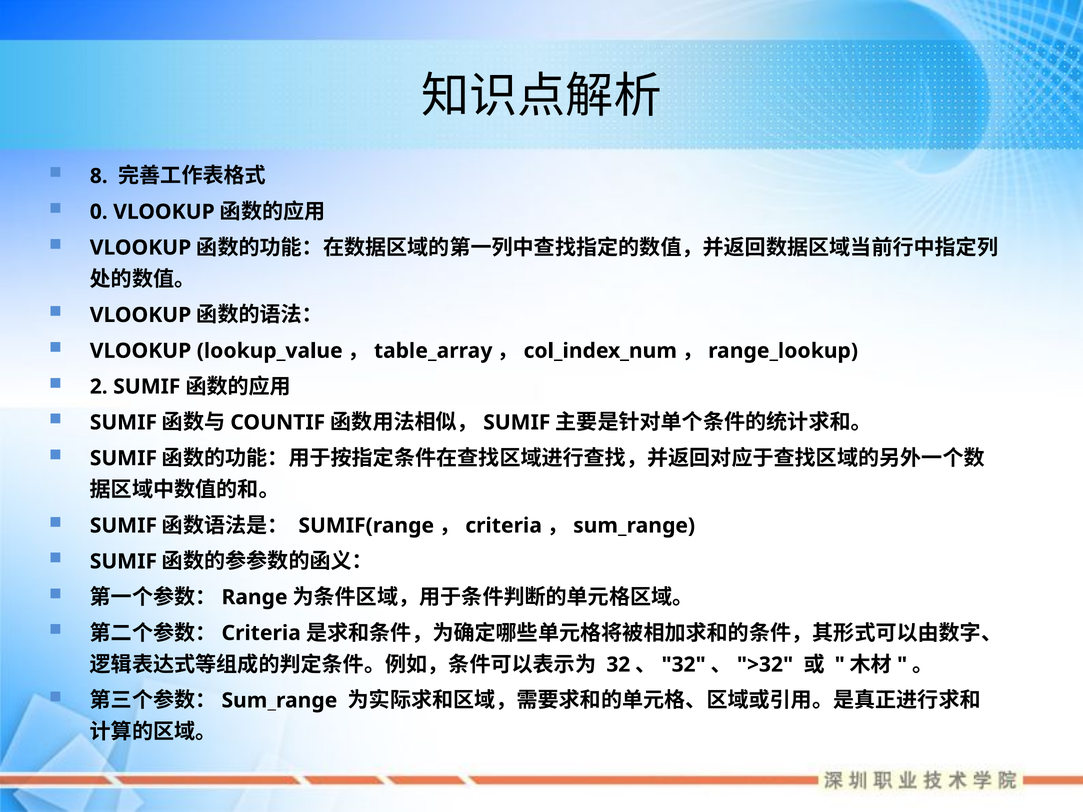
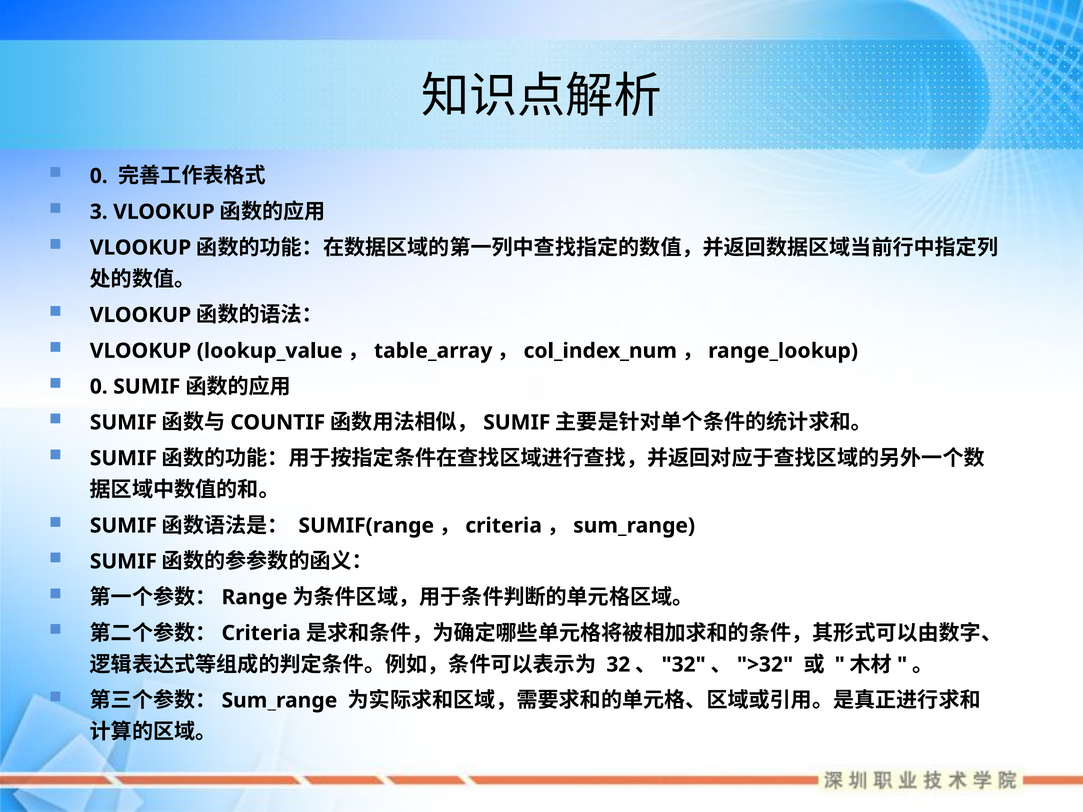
8: 8 -> 0 (99, 176)
0: 0 -> 3 (99, 212)
2: 2 -> 0 (99, 387)
